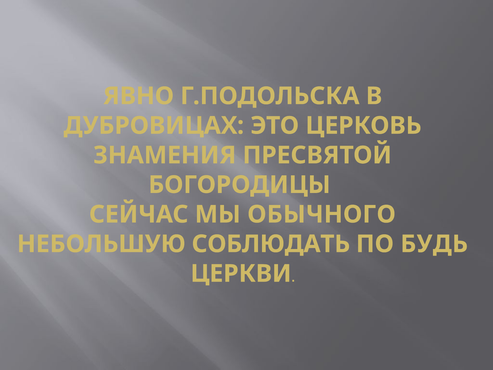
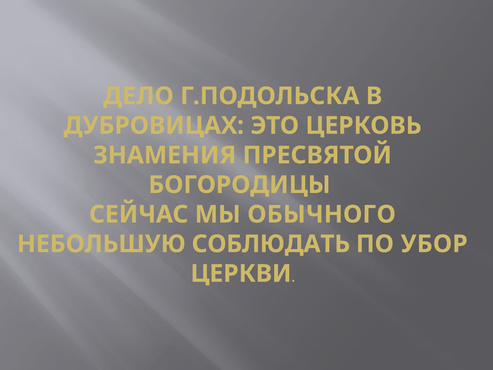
ЯВНО: ЯВНО -> ДЕЛО (138, 96)
БУДЬ: БУДЬ -> УБОР (434, 244)
